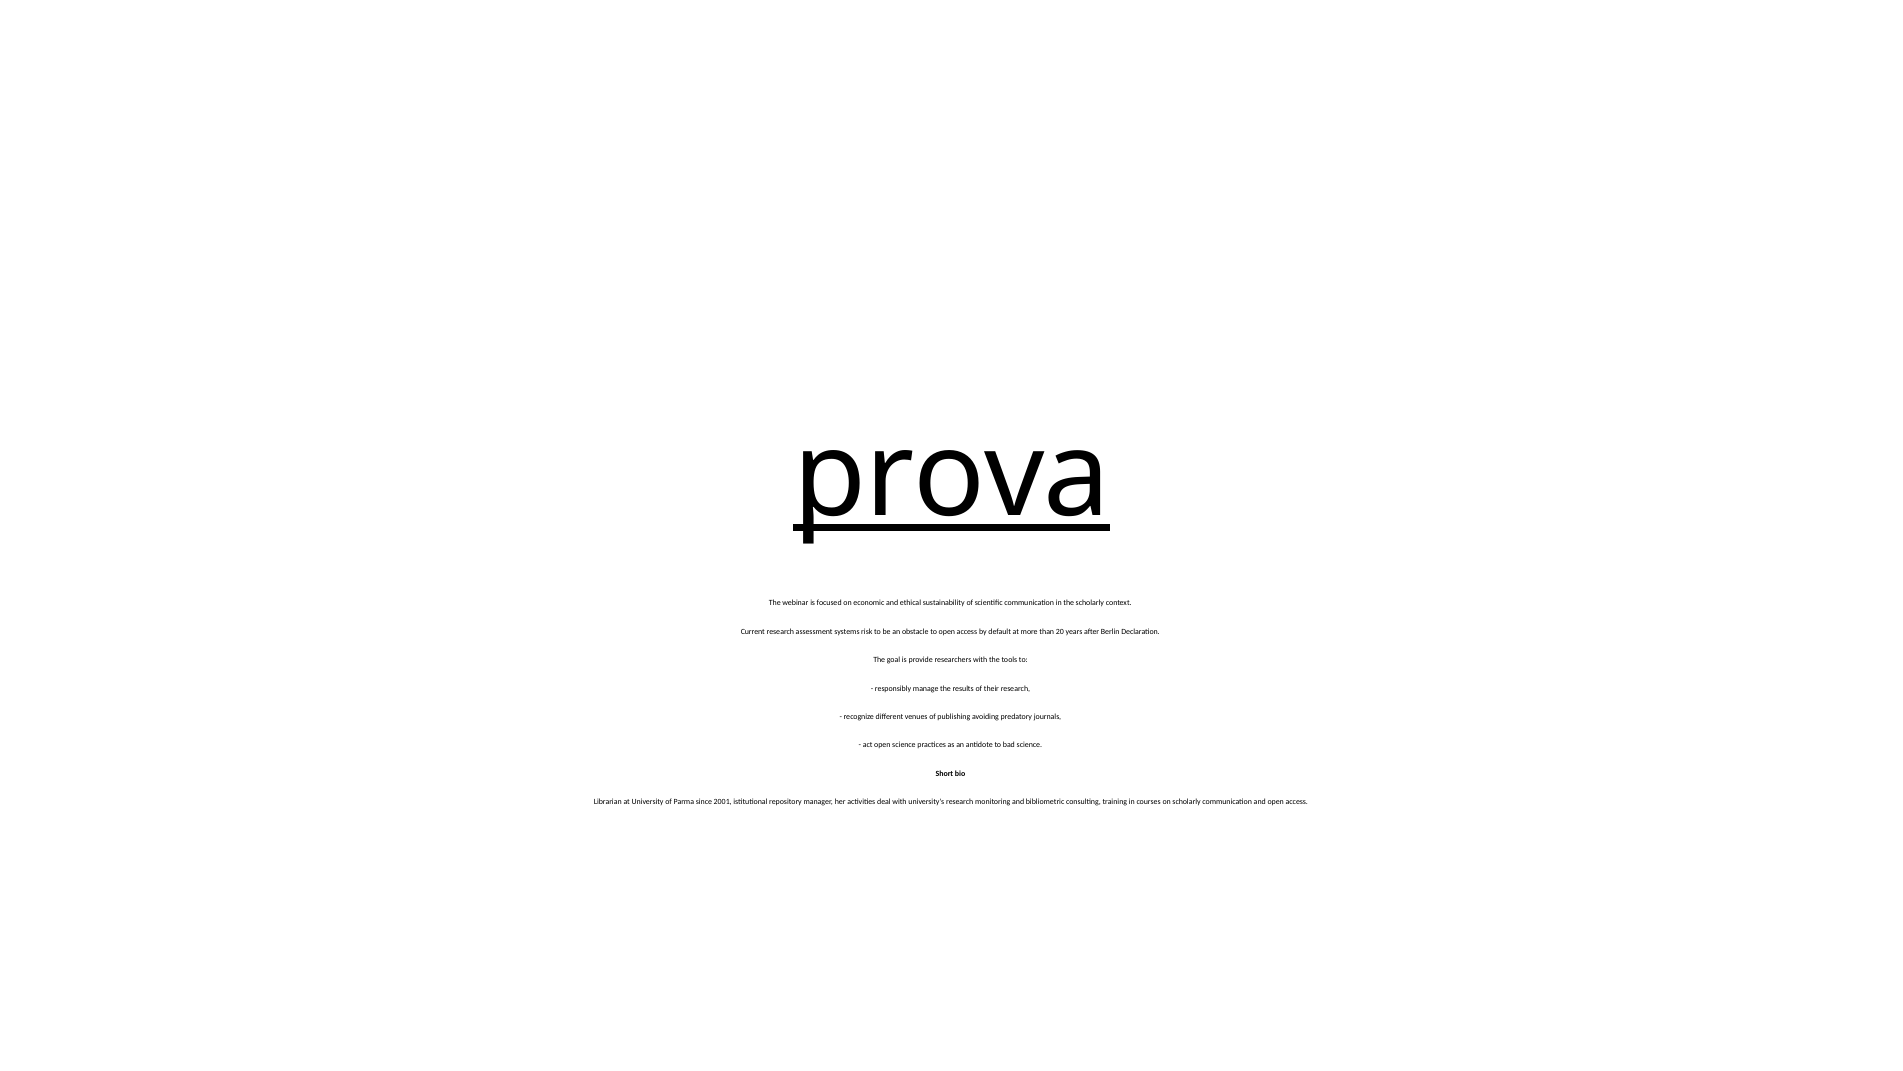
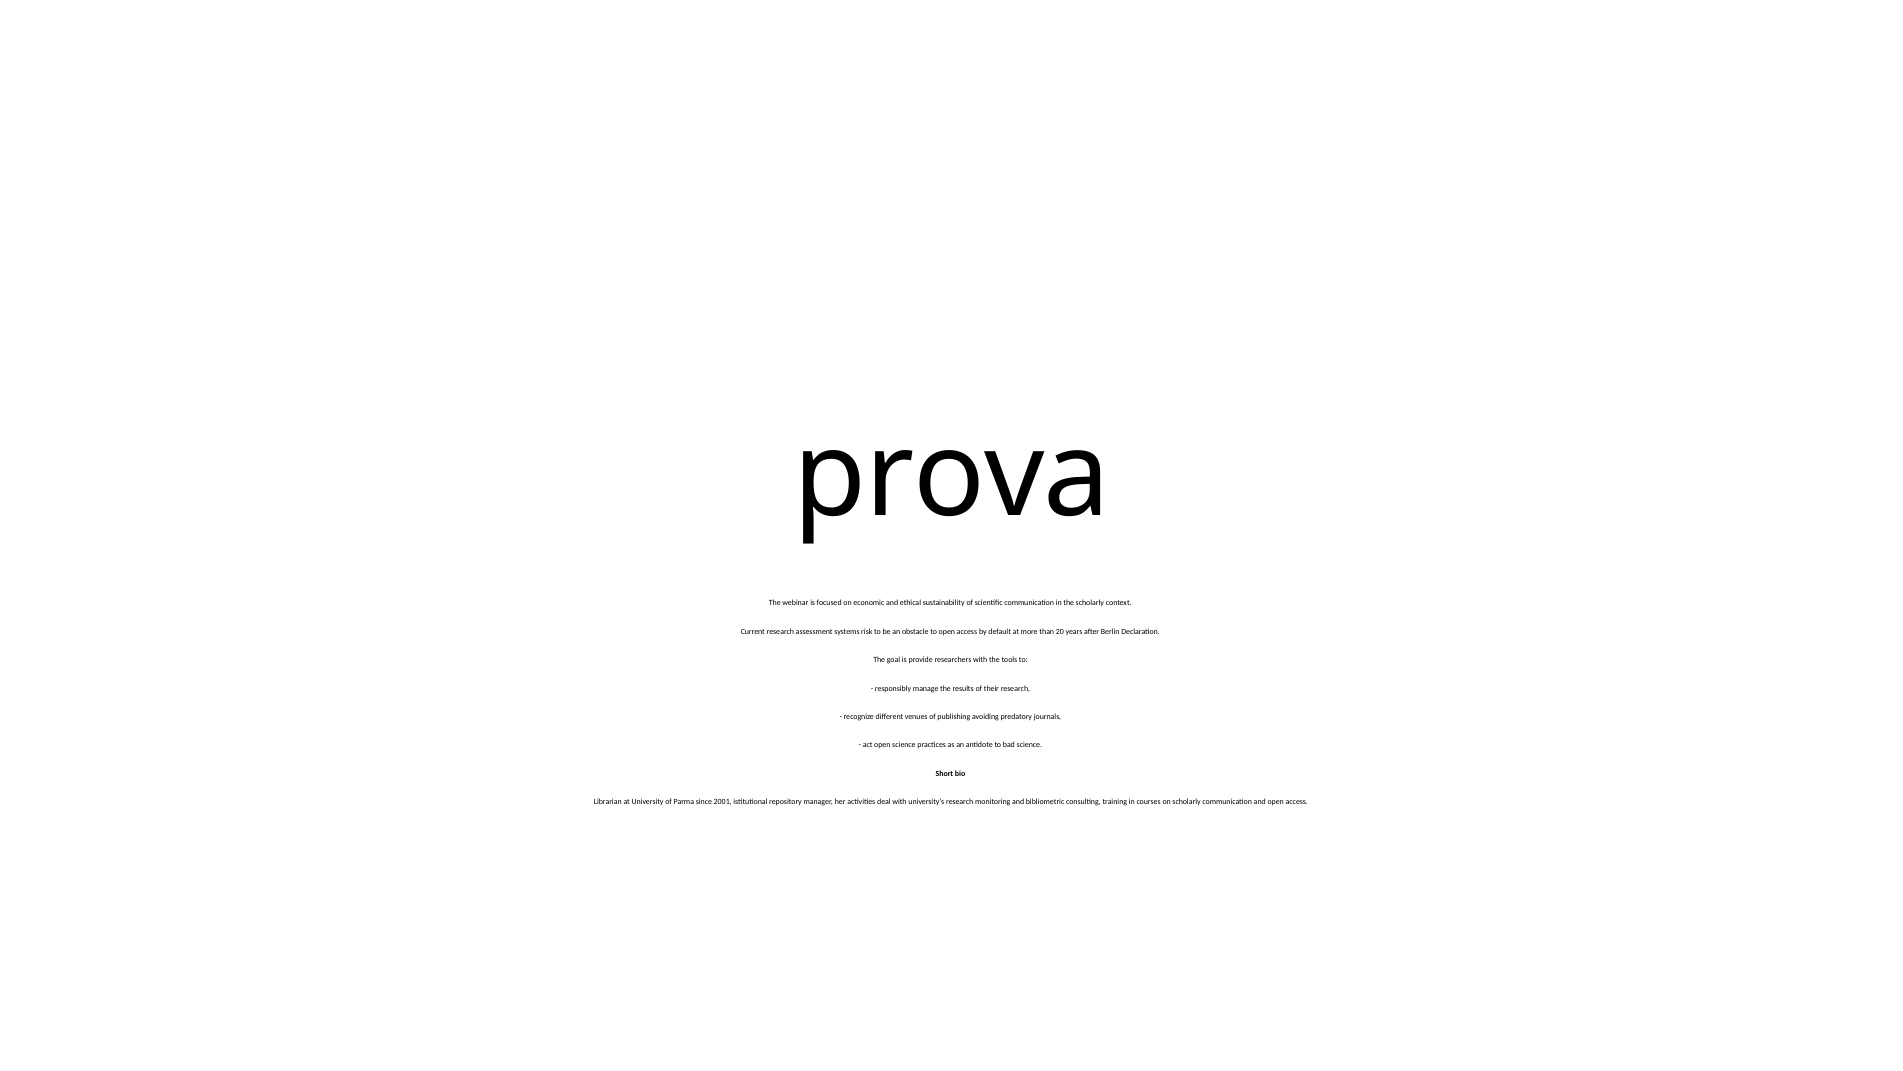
prova underline: present -> none (952, 476)
